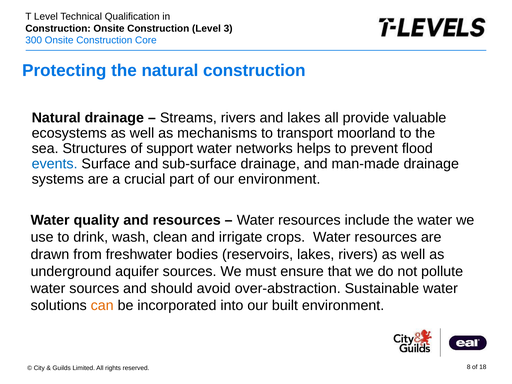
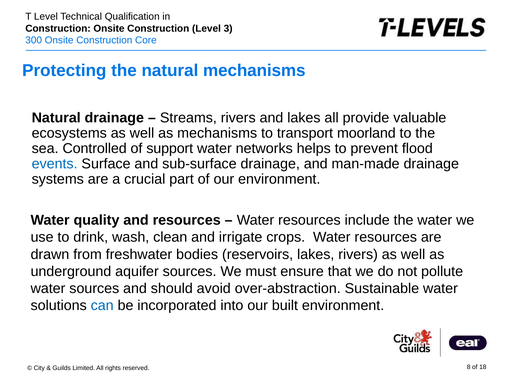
natural construction: construction -> mechanisms (254, 70)
Structures: Structures -> Controlled (95, 149)
can colour: orange -> blue (102, 306)
